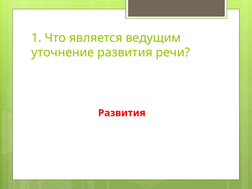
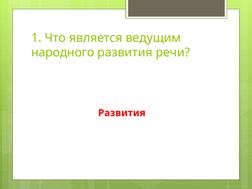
уточнение: уточнение -> народного (63, 52)
